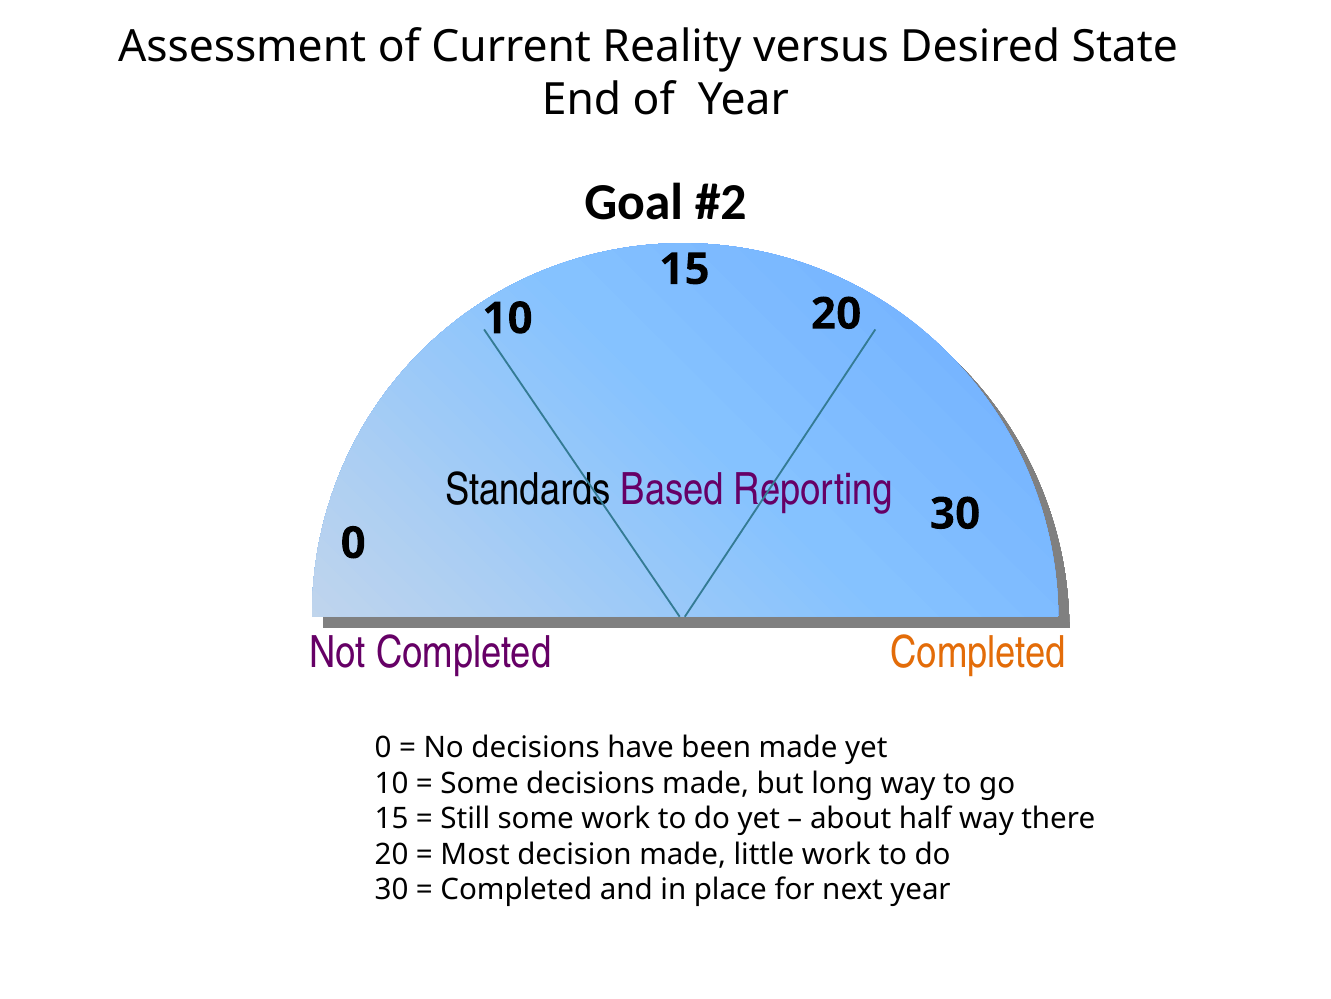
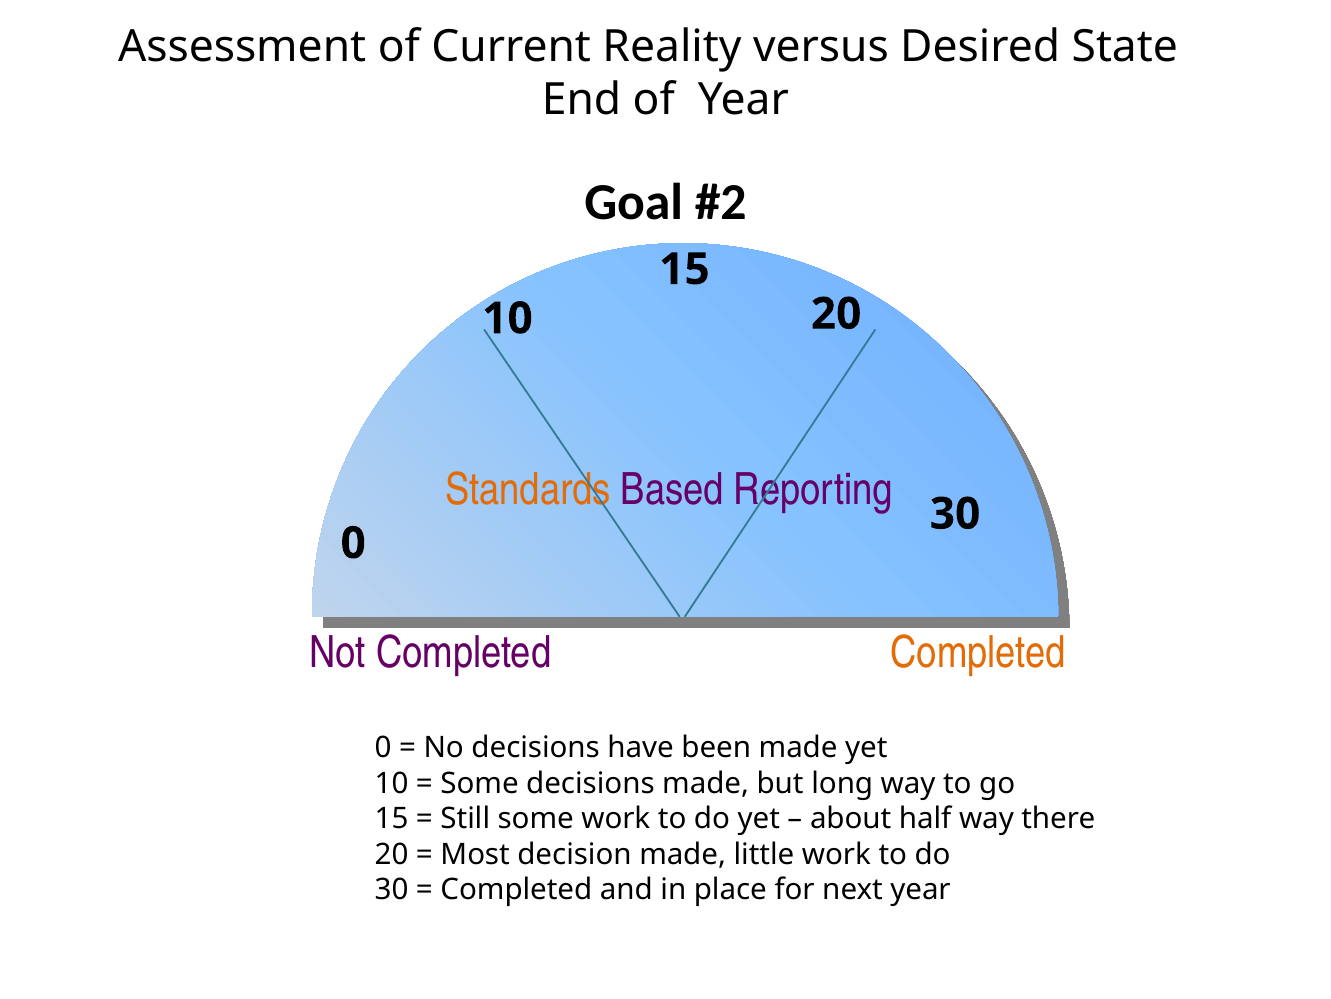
Standards colour: black -> orange (528, 489)
